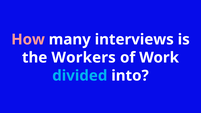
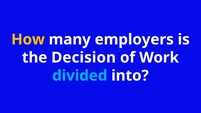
How colour: pink -> yellow (28, 39)
interviews: interviews -> employers (134, 39)
Workers: Workers -> Decision (84, 58)
